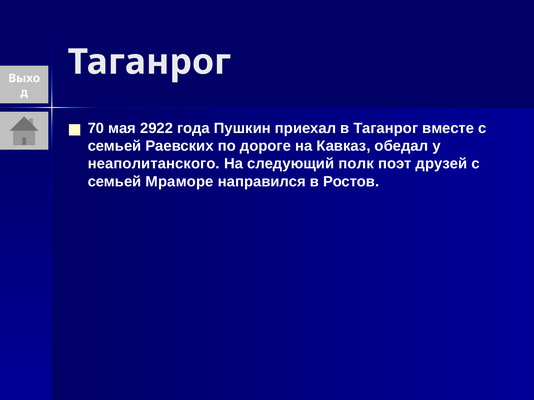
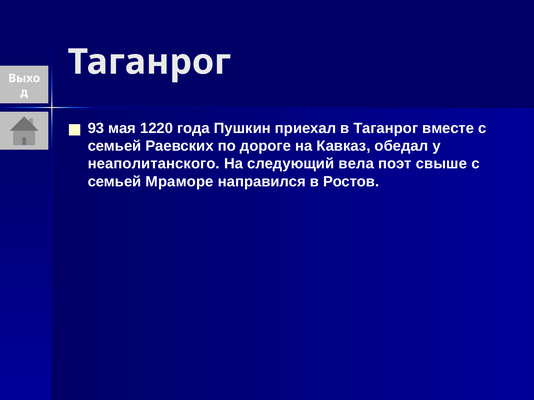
70: 70 -> 93 (96, 128)
2922: 2922 -> 1220 (157, 128)
полк: полк -> вела (356, 164)
друзей: друзей -> свыше (441, 164)
